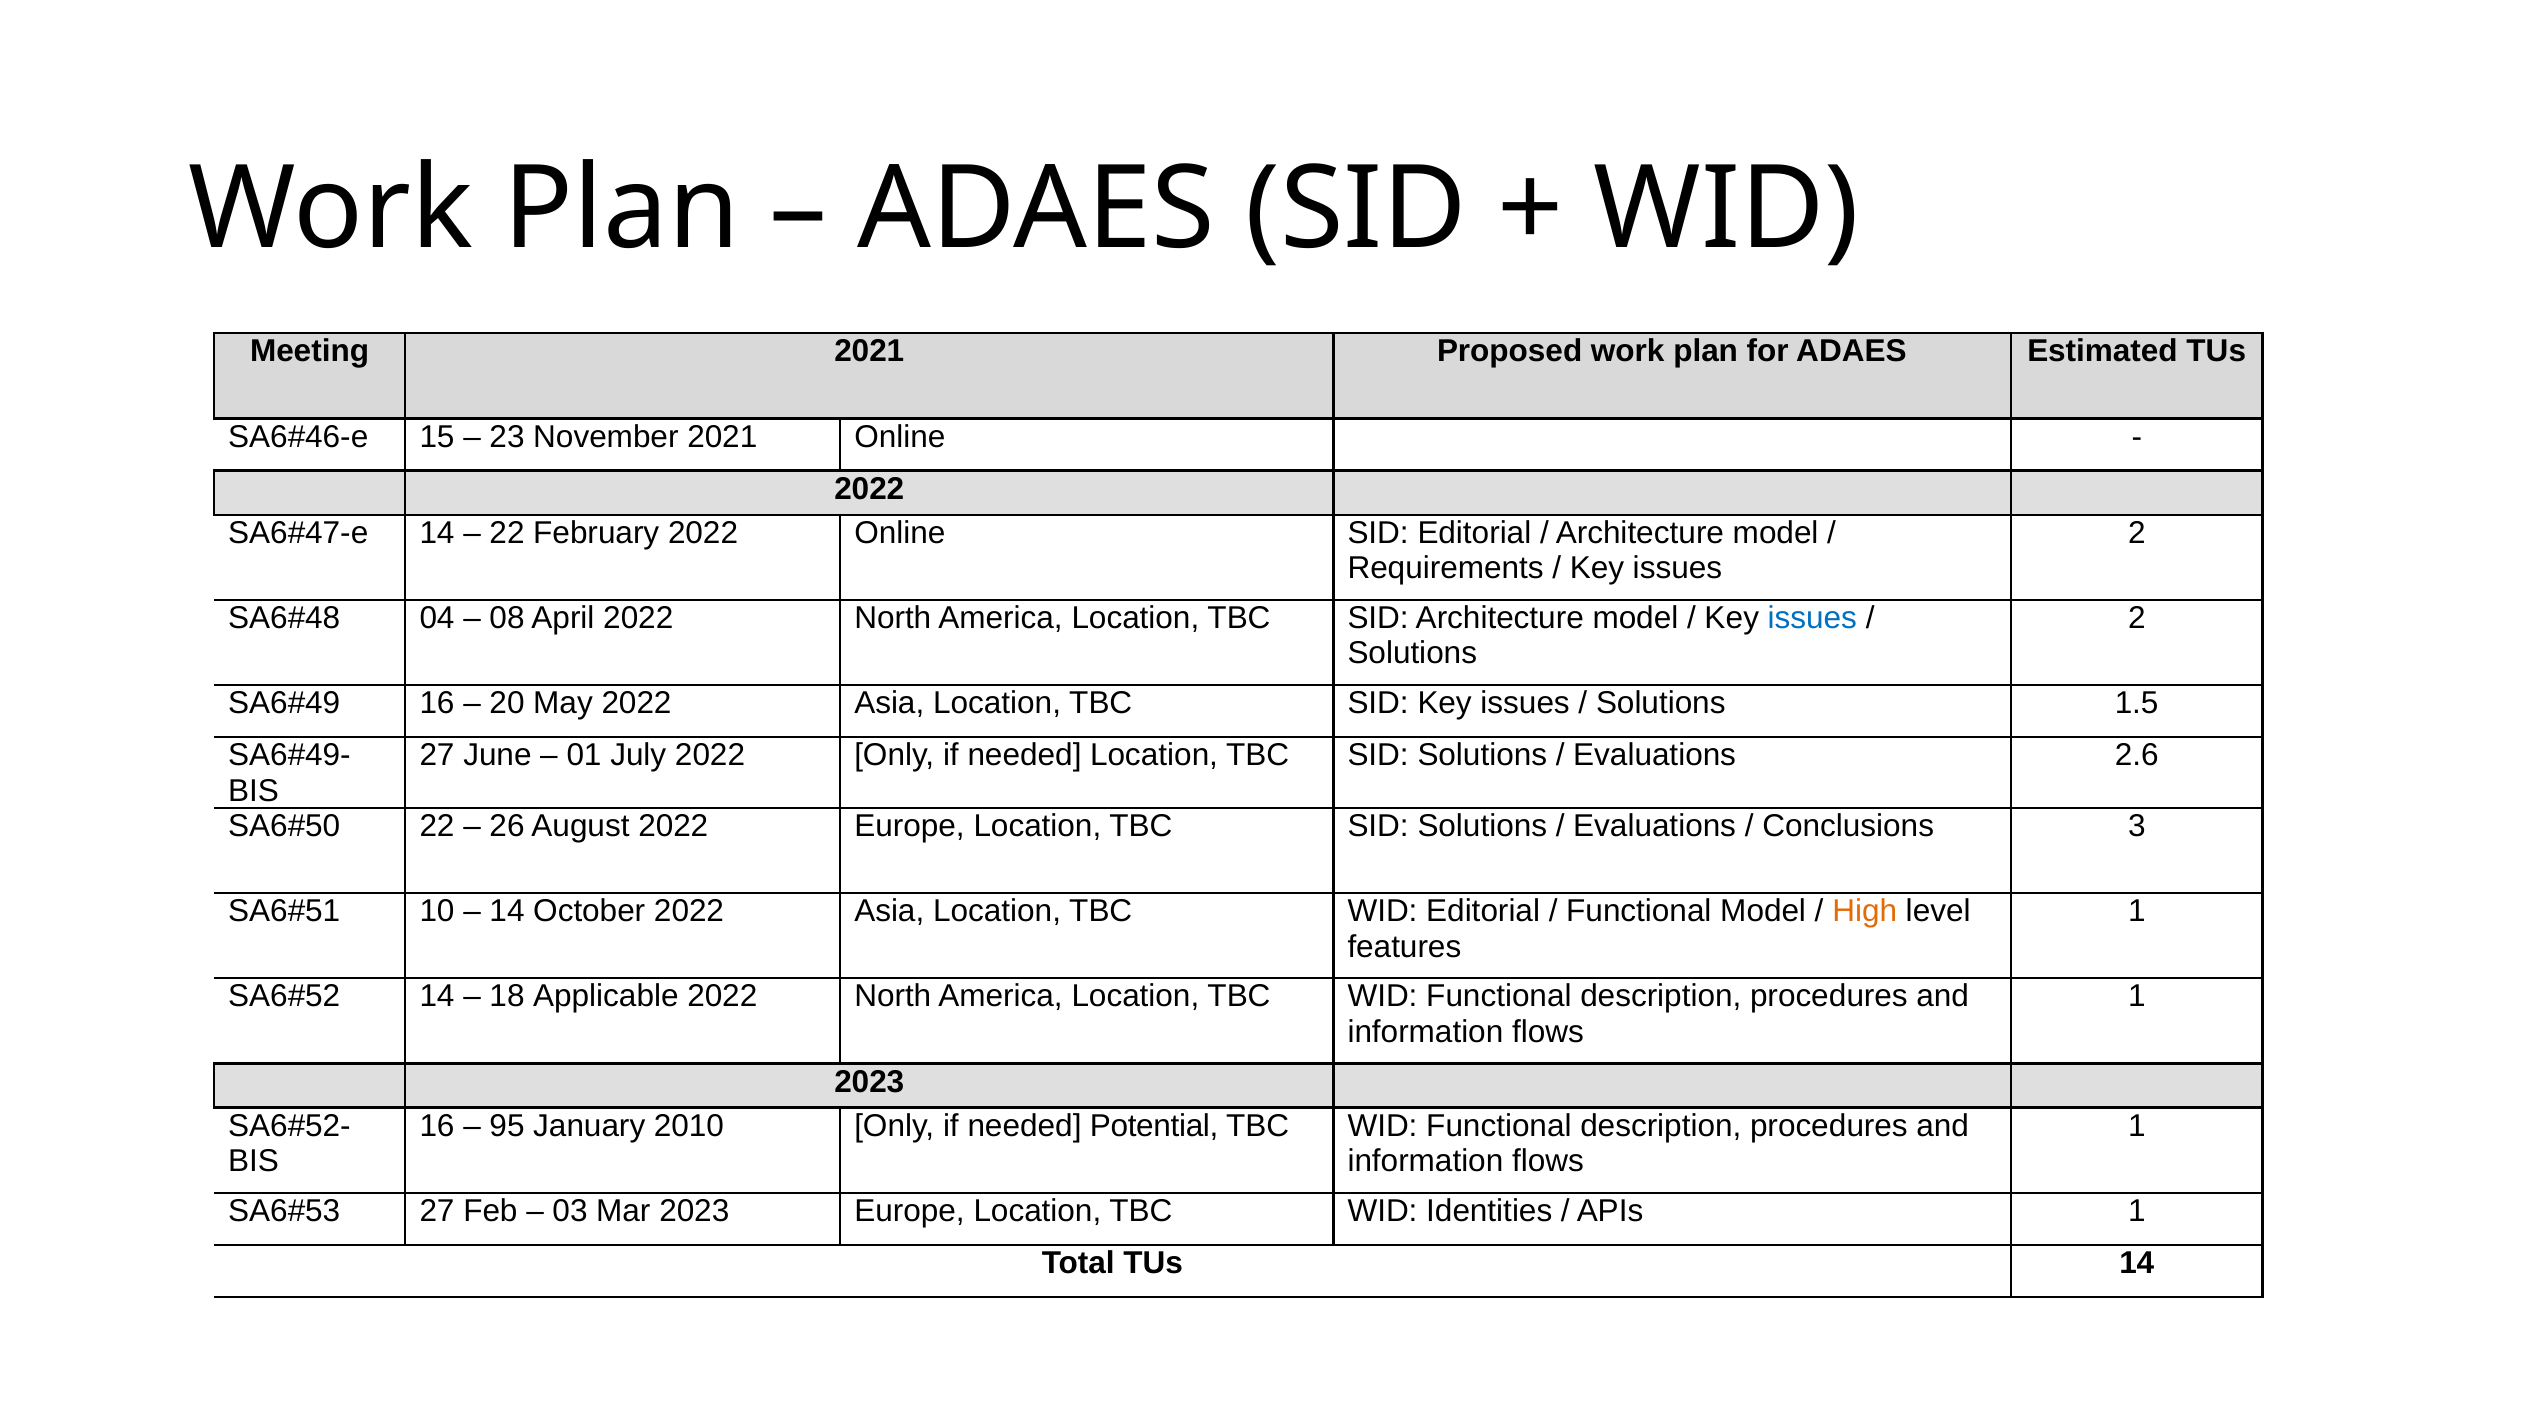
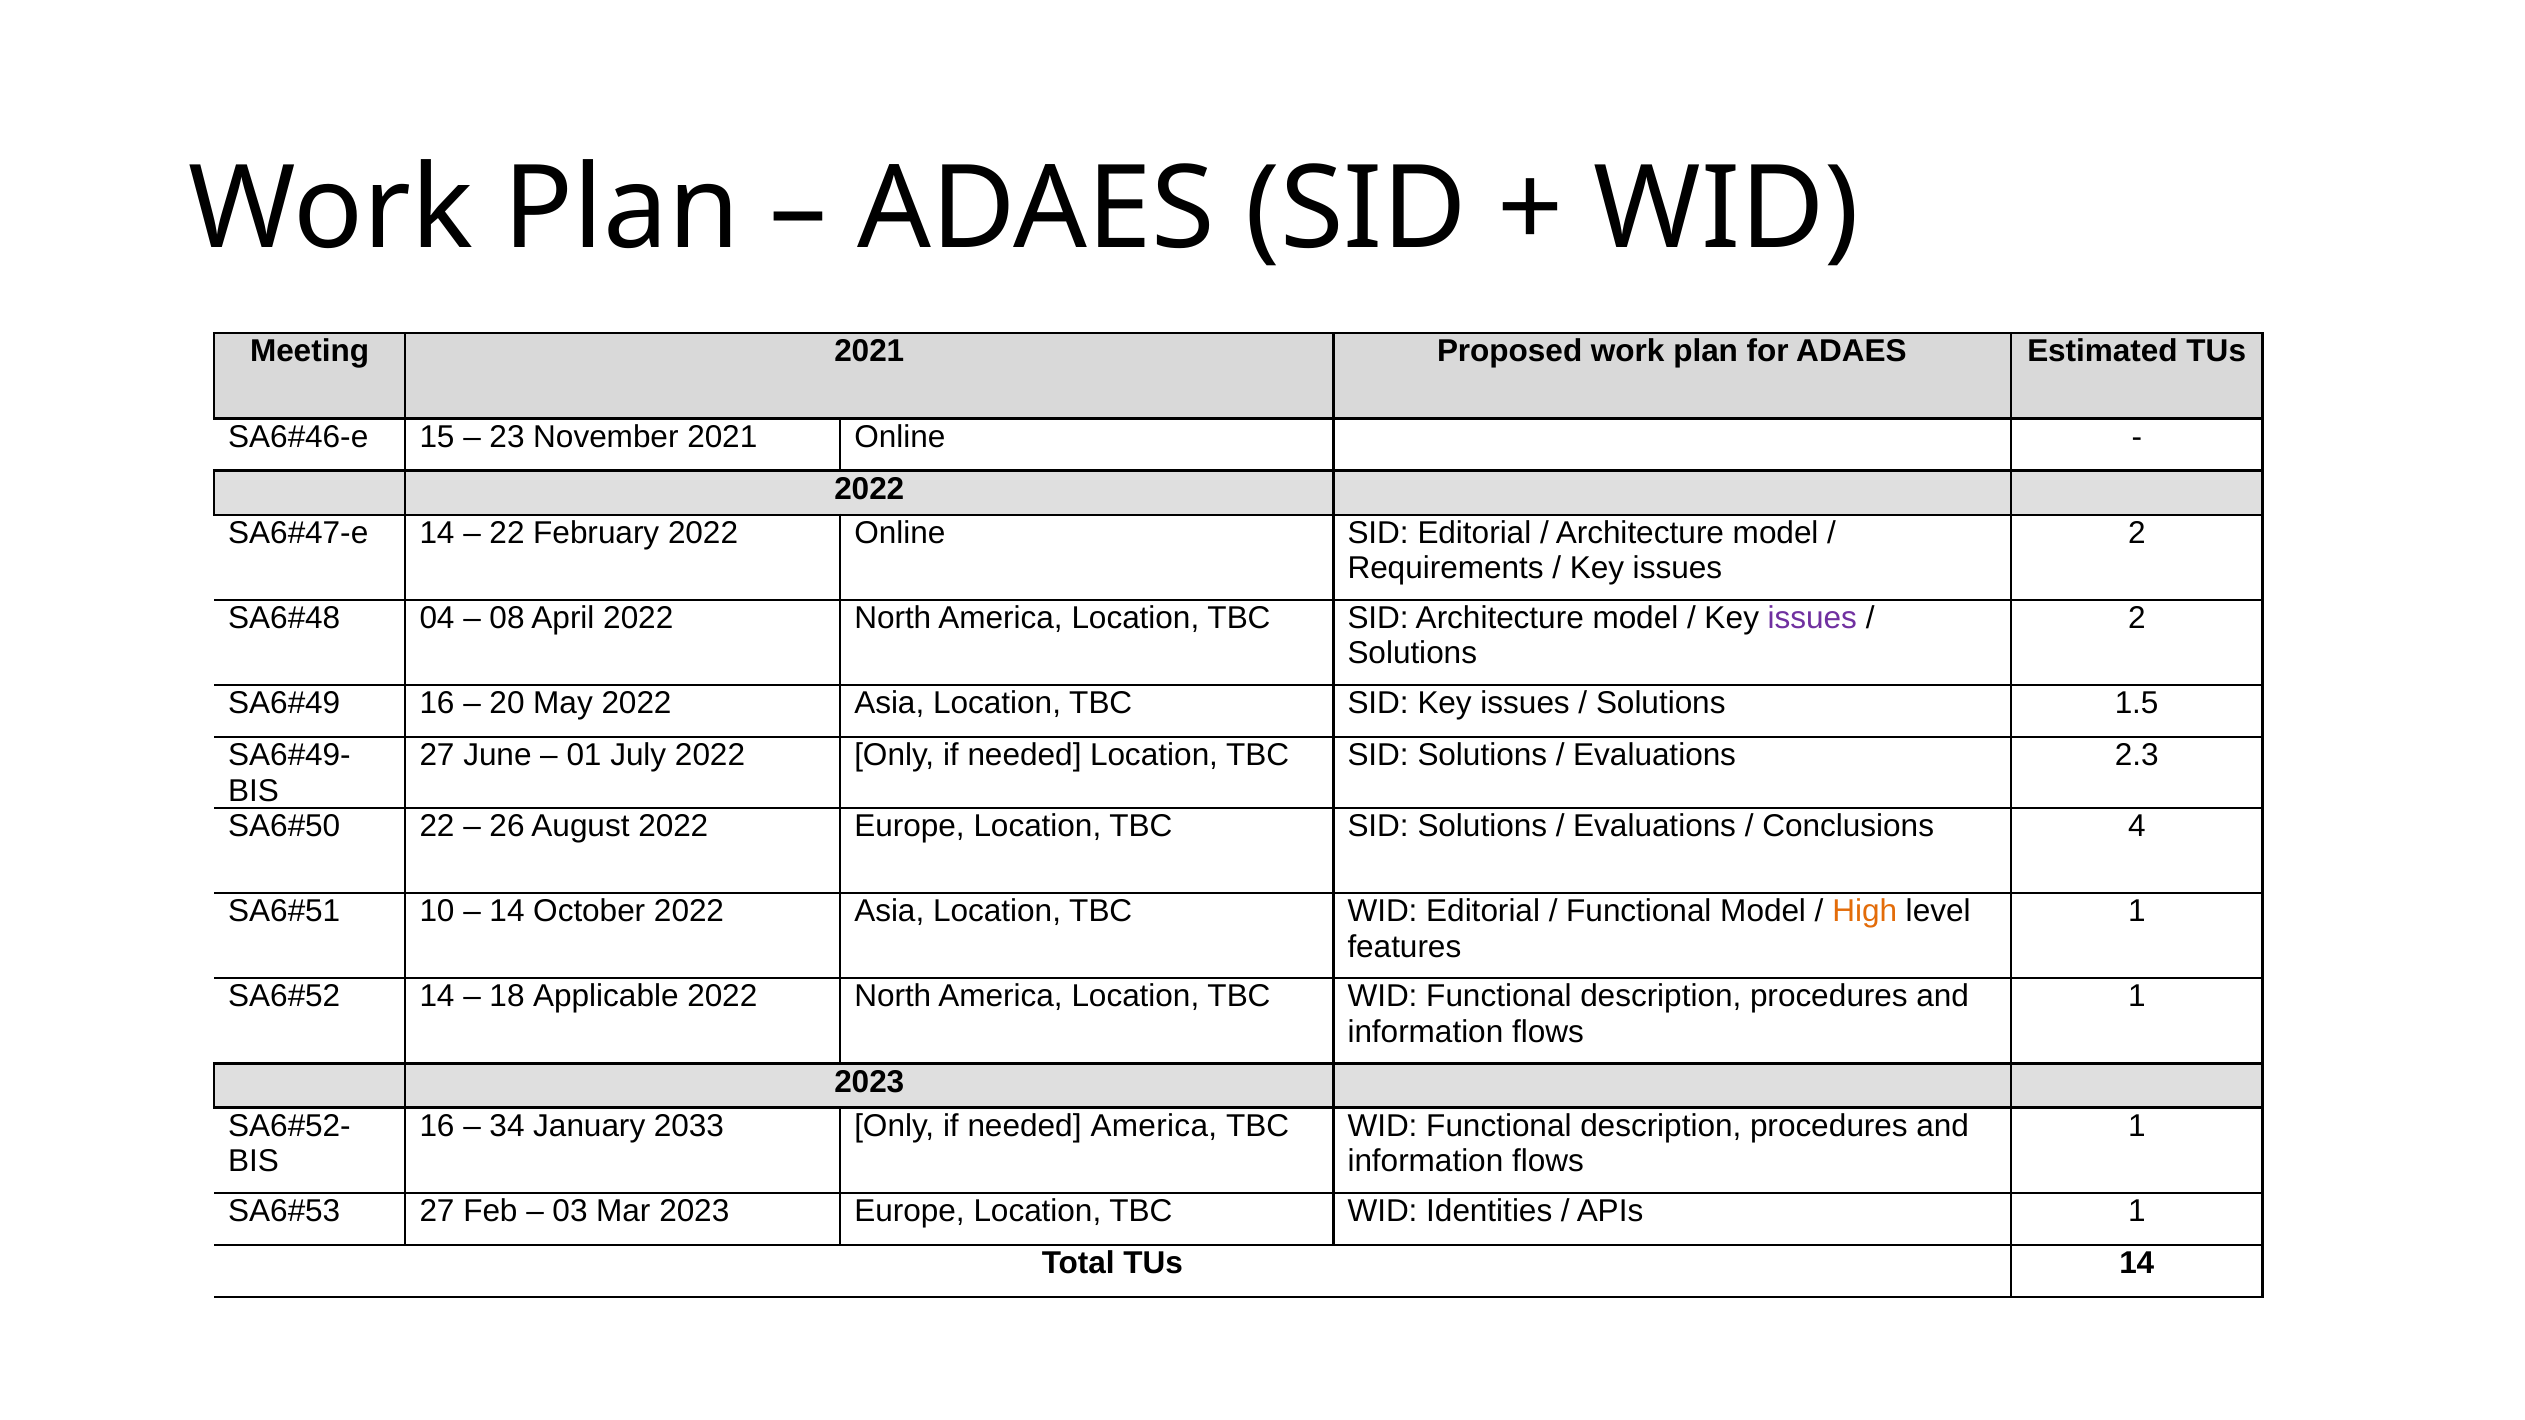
issues colour: blue -> purple (1812, 618)
2.6: 2.6 -> 2.3 (2137, 756)
3: 3 -> 4 (2137, 826)
95: 95 -> 34 (507, 1126)
2010: 2010 -> 2033 (689, 1126)
needed Potential: Potential -> America (1154, 1126)
